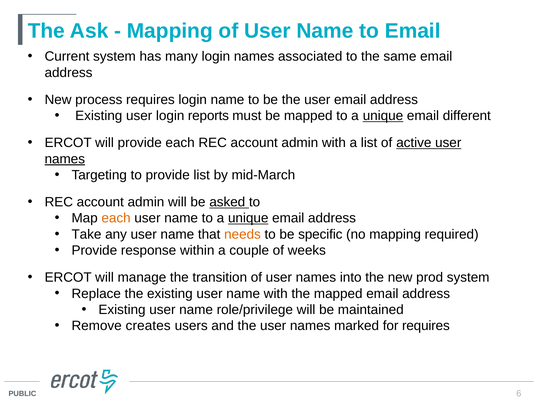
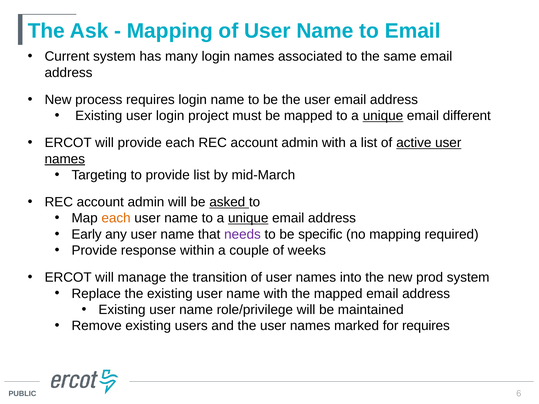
reports: reports -> project (208, 116)
Take: Take -> Early (87, 234)
needs colour: orange -> purple (242, 234)
Remove creates: creates -> existing (148, 326)
